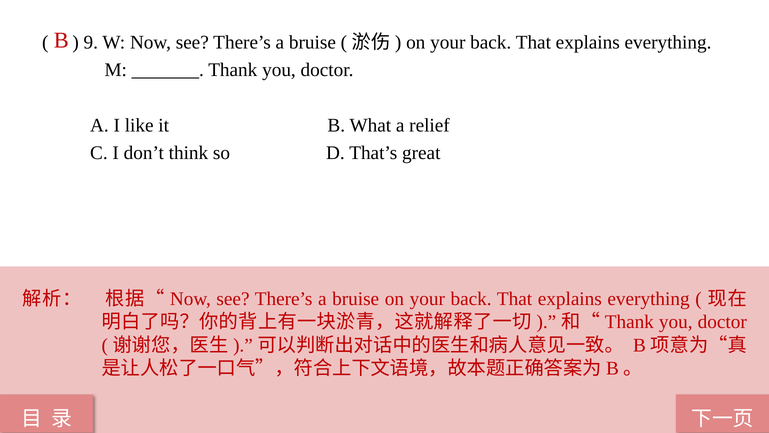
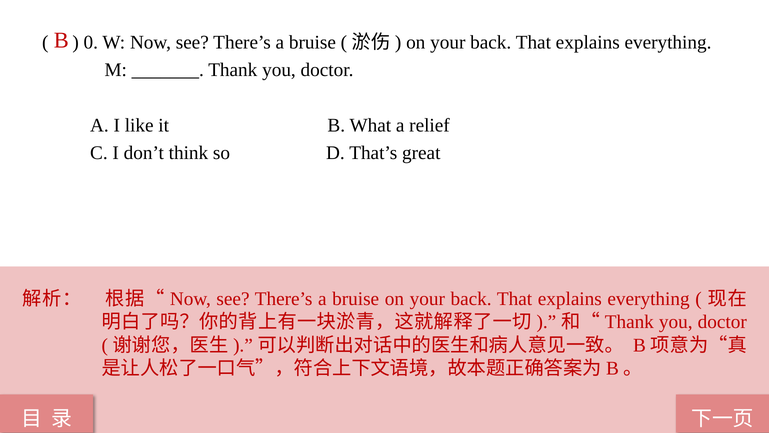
9: 9 -> 0 (91, 42)
